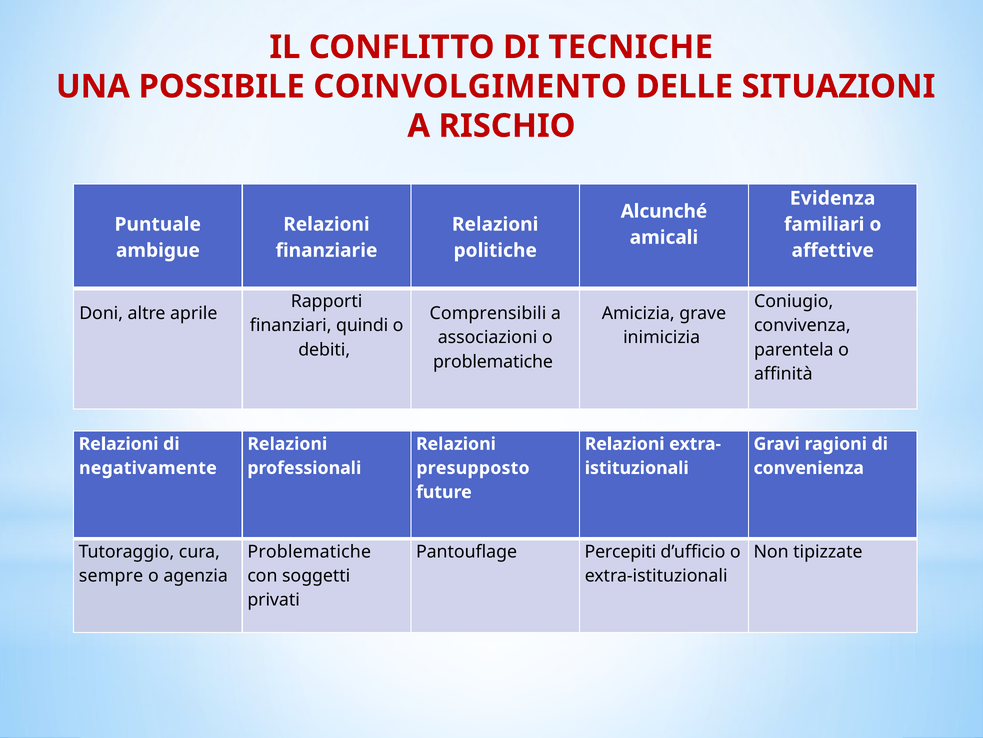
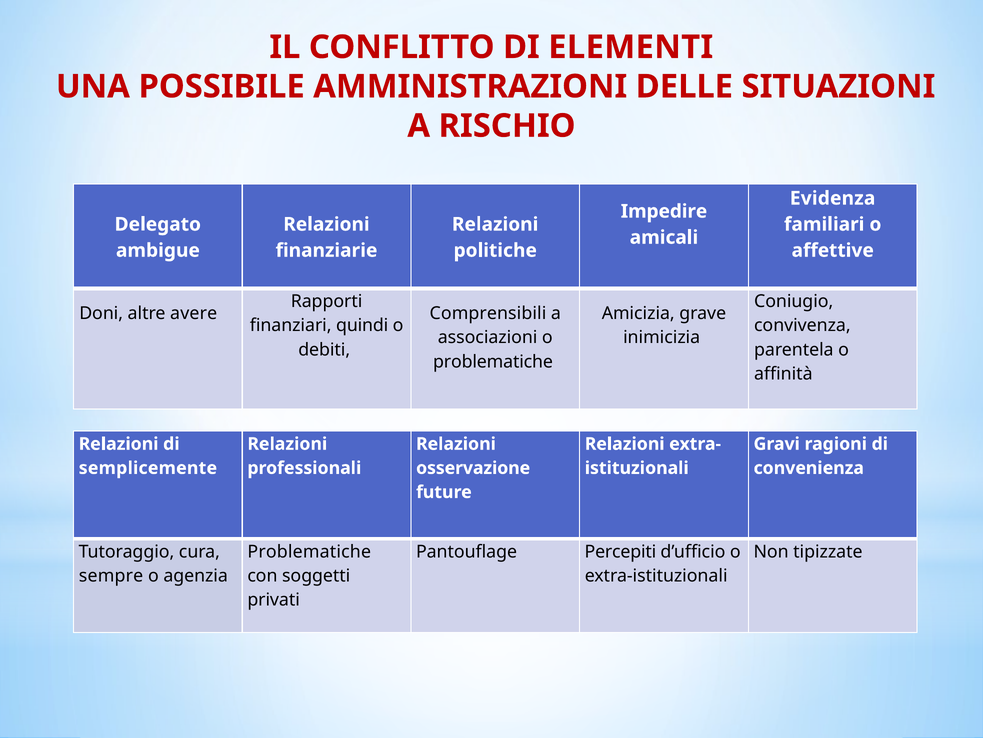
TECNICHE: TECNICHE -> ELEMENTI (631, 47)
COINVOLGIMENTO: COINVOLGIMENTO -> AMMINISTRAZIONI (470, 86)
Alcunché: Alcunché -> Impedire (664, 211)
Puntuale: Puntuale -> Delegato (158, 224)
aprile: aprile -> avere (194, 313)
negativamente: negativamente -> semplicemente (148, 468)
presupposto: presupposto -> osservazione (473, 468)
